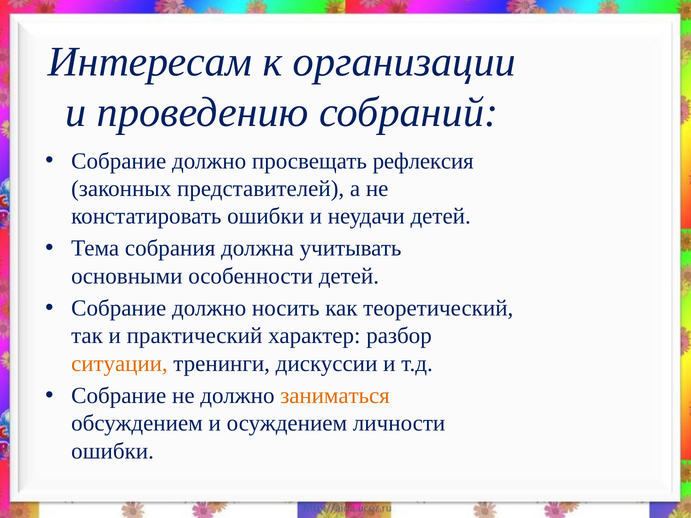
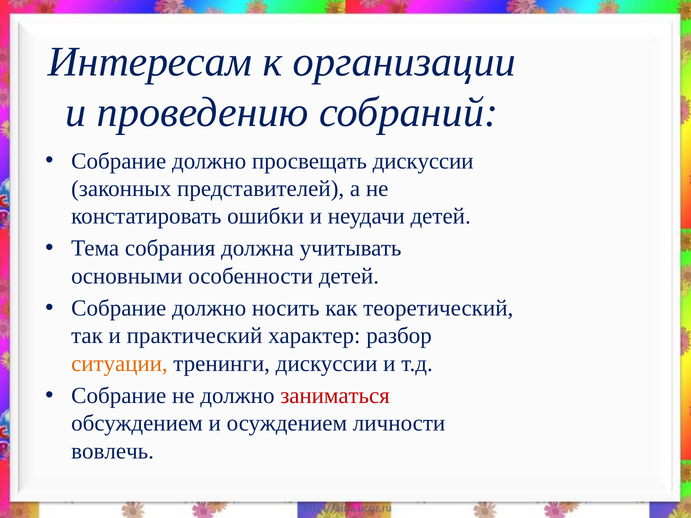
просвещать рефлексия: рефлексия -> дискуссии (423, 161)
заниматься colour: orange -> red (335, 396)
ошибки: ошибки -> вовлечь (113, 451)
